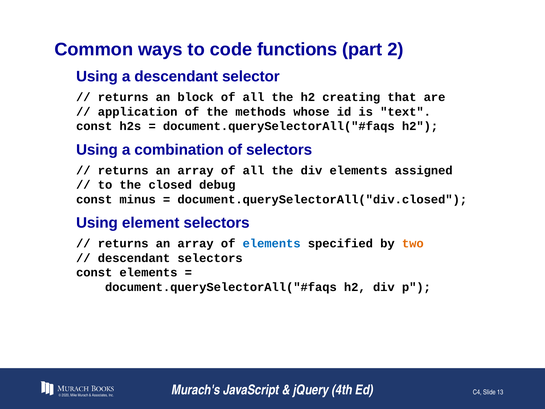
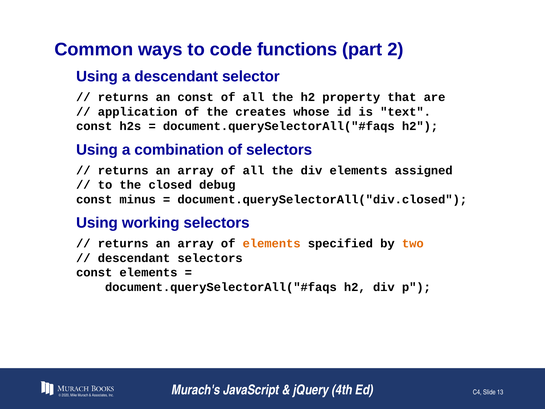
an block: block -> const (196, 97)
creating: creating -> property (351, 97)
methods: methods -> creates (261, 112)
element: element -> working (151, 223)
elements colour: blue -> orange (272, 243)
